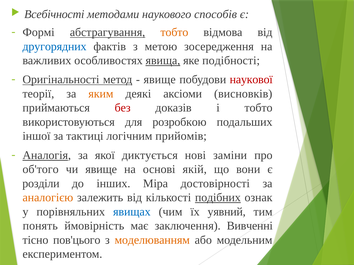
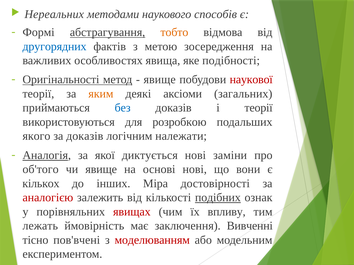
Всебічності: Всебічності -> Нереальних (54, 14)
явища underline: present -> none (163, 61)
висновків: висновків -> загальних (243, 94)
без colour: red -> blue (123, 108)
і тобто: тобто -> теорії (259, 108)
іншої: іншої -> якого (36, 136)
за тактиці: тактиці -> доказів (85, 136)
прийомів: прийомів -> належати (181, 136)
основі якій: якій -> нові (195, 170)
розділи: розділи -> кількох (41, 184)
аналогією colour: orange -> red (48, 198)
явищах colour: blue -> red (132, 212)
уявний: уявний -> впливу (227, 212)
понять: понять -> лежать (40, 226)
пов'цього: пов'цього -> пов'вчені (77, 240)
моделюванням colour: orange -> red (152, 240)
